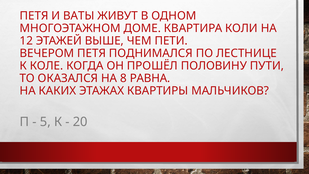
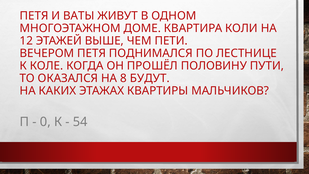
РАВНА: РАВНА -> БУДУТ (150, 78)
5: 5 -> 0 (45, 122)
20: 20 -> 54 (80, 122)
